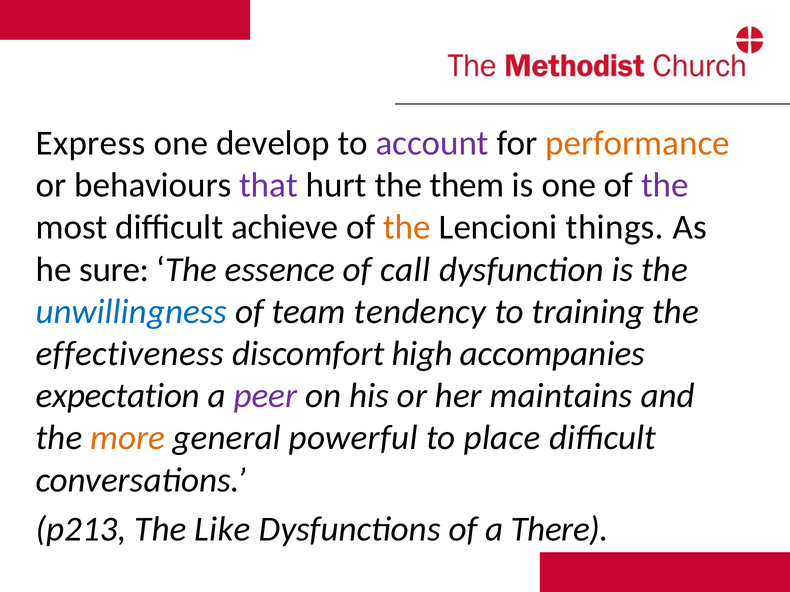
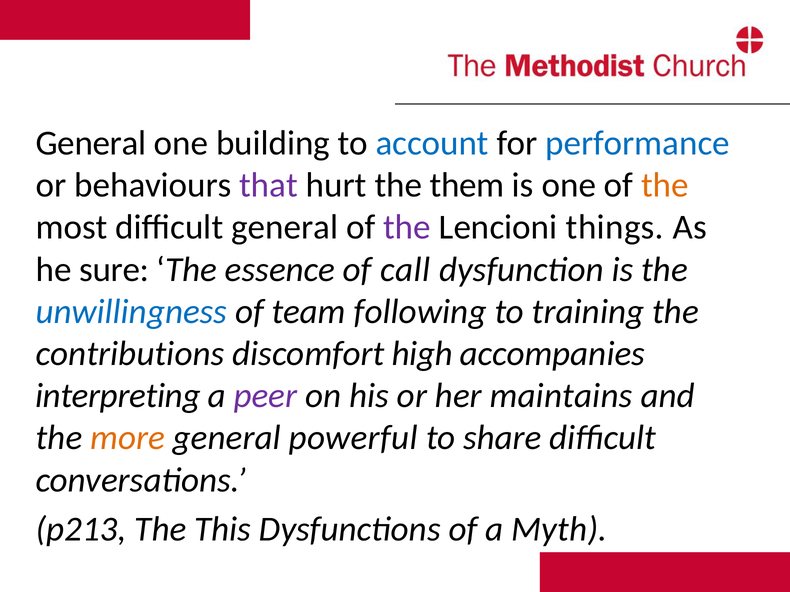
Express: Express -> General (91, 143)
develop: develop -> building (273, 143)
account colour: purple -> blue (432, 143)
performance colour: orange -> blue (638, 143)
the colour: purple -> orange (665, 185)
difficult achieve: achieve -> general (285, 228)
the colour: orange -> purple (407, 228)
tendency: tendency -> following (420, 312)
effectiveness: effectiveness -> contributions (130, 354)
expectation: expectation -> interpreting (118, 396)
place: place -> share (502, 438)
Like: Like -> This (223, 530)
There: There -> Myth (559, 530)
